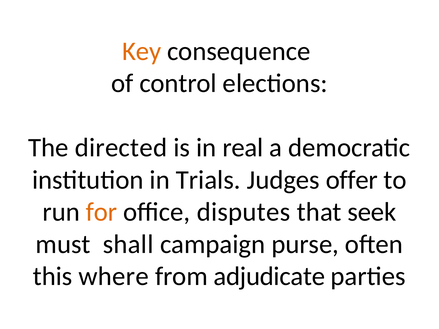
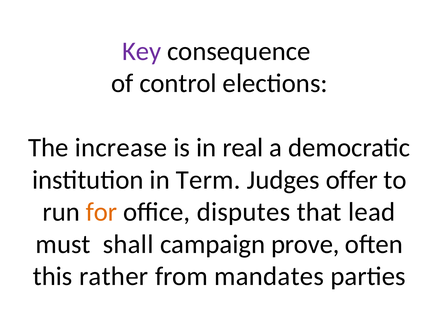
Key colour: orange -> purple (142, 51)
directed: directed -> increase (121, 148)
Trials: Trials -> Term (208, 180)
seek: seek -> lead (372, 212)
purse: purse -> prove (305, 244)
where: where -> rather (114, 277)
adjudicate: adjudicate -> mandates (269, 277)
